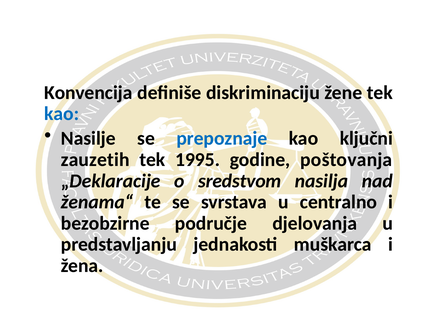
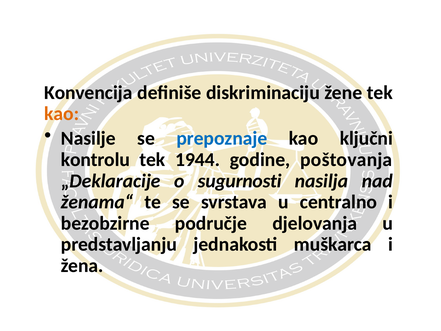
kao colour: blue -> orange (62, 114)
zauzetih: zauzetih -> kontrolu (95, 160)
1995: 1995 -> 1944 (198, 160)
sredstvom: sredstvom -> sugurnosti (240, 181)
